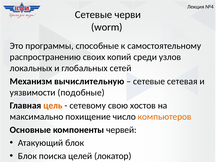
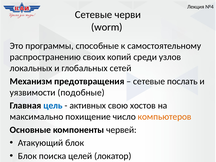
вычислительную: вычислительную -> предотвращения (89, 81)
сетевая: сетевая -> послать (182, 81)
цель colour: orange -> blue (53, 106)
сетевому: сетевому -> активных (88, 106)
